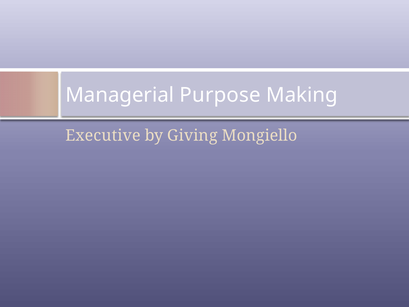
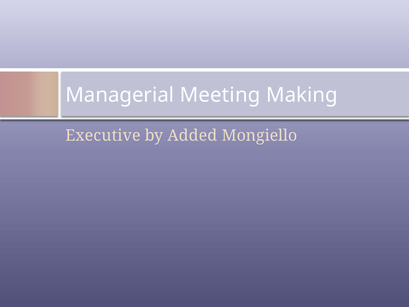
Purpose: Purpose -> Meeting (220, 95)
Giving: Giving -> Added (192, 135)
